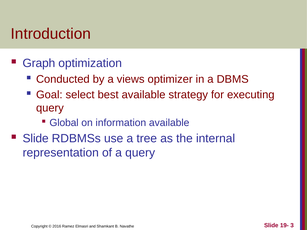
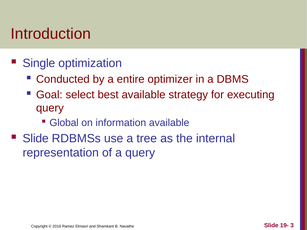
Graph: Graph -> Single (39, 63)
views: views -> entire (131, 79)
